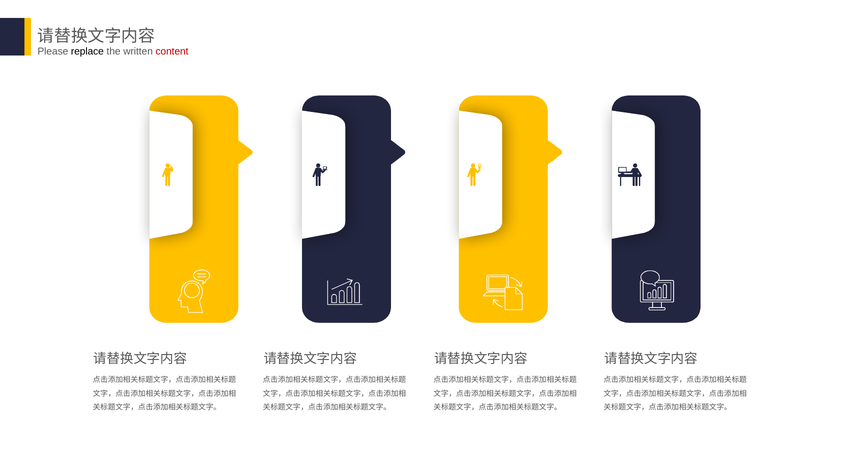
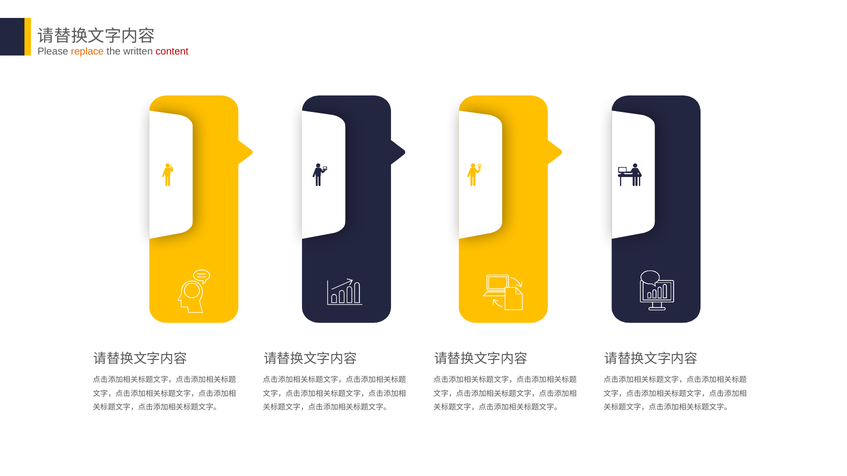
replace colour: black -> orange (87, 52)
